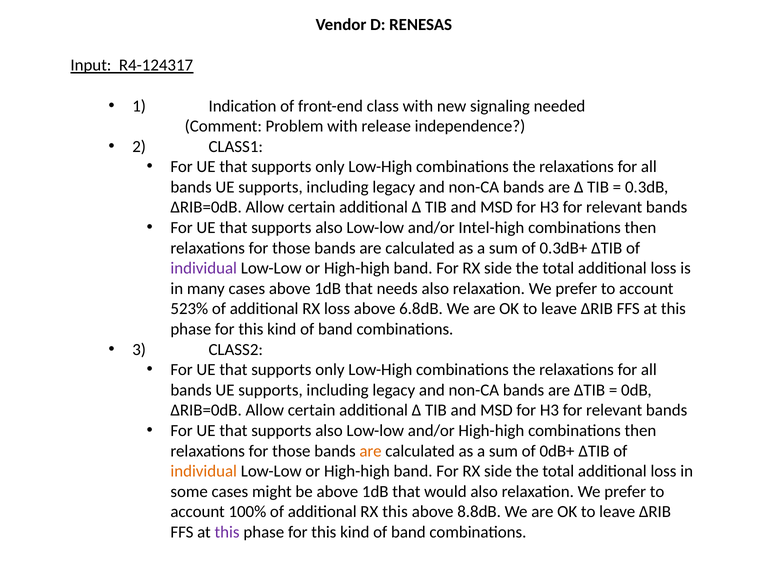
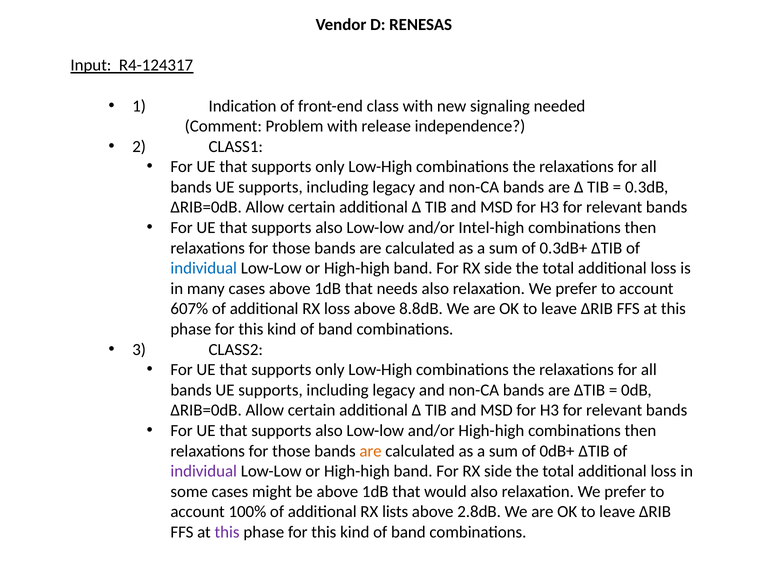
individual colour: purple -> blue (204, 269)
523%: 523% -> 607% (189, 309)
6.8dB: 6.8dB -> 8.8dB (421, 309)
individual colour: orange -> purple (204, 472)
RX this: this -> lists (395, 512)
8.8dB: 8.8dB -> 2.8dB (479, 512)
